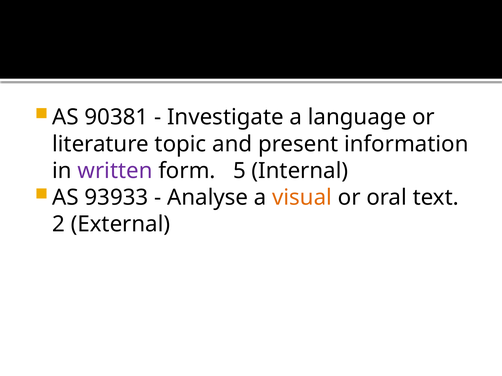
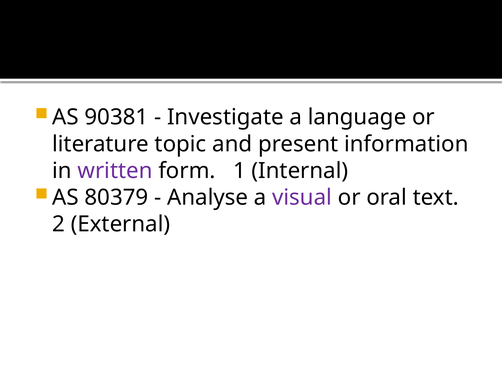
5: 5 -> 1 (239, 171)
93933: 93933 -> 80379 (116, 198)
visual colour: orange -> purple (302, 198)
